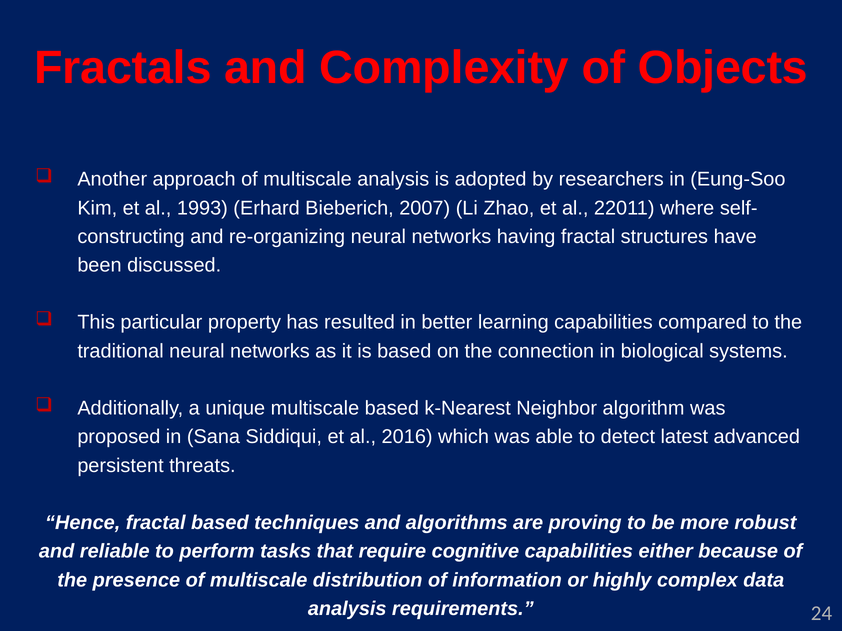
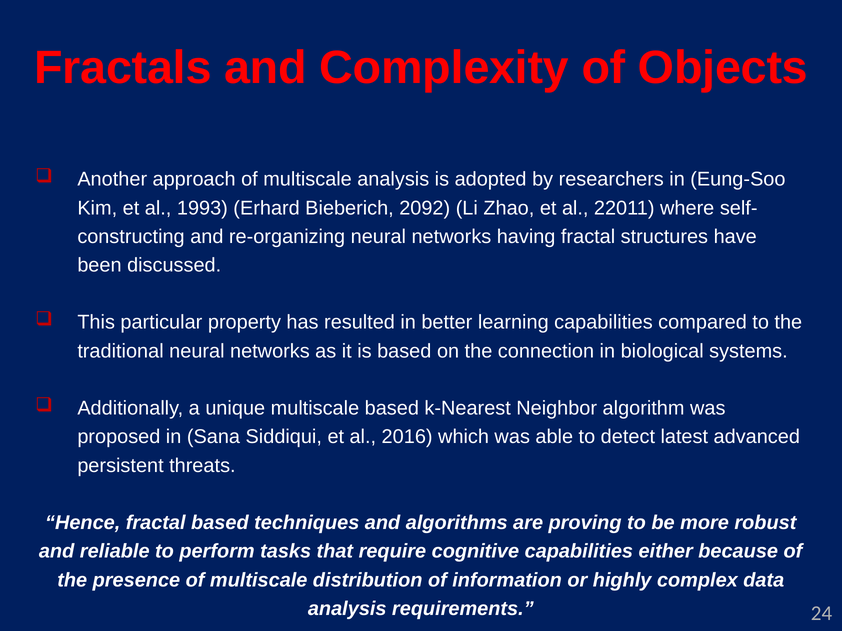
2007: 2007 -> 2092 (425, 208)
